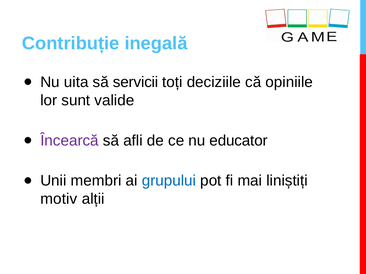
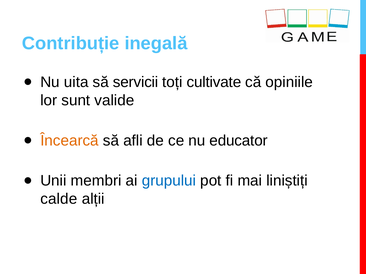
deciziile: deciziile -> cultivate (214, 82)
Încearcă colour: purple -> orange (69, 141)
motiv: motiv -> calde (59, 199)
